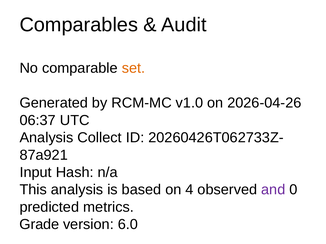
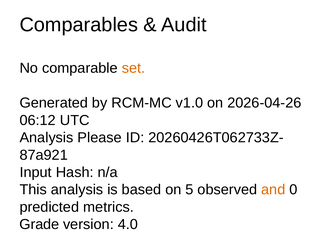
06:37: 06:37 -> 06:12 (38, 121)
Collect: Collect -> Please (100, 138)
4: 4 -> 5 (189, 190)
and colour: purple -> orange (273, 190)
6.0: 6.0 -> 4.0 (128, 225)
